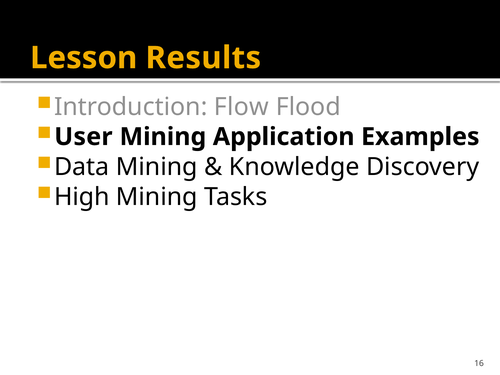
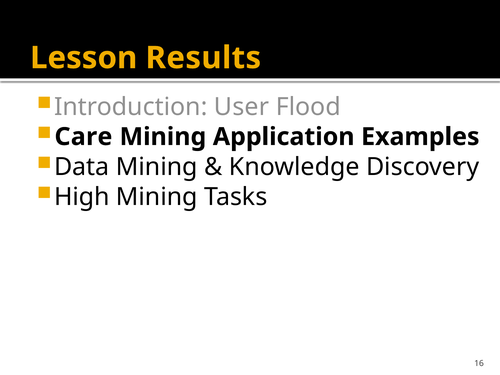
Flow: Flow -> User (242, 107)
User: User -> Care (83, 137)
